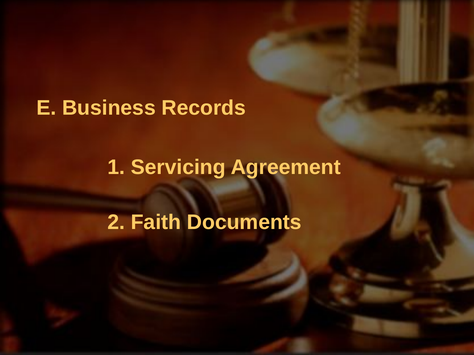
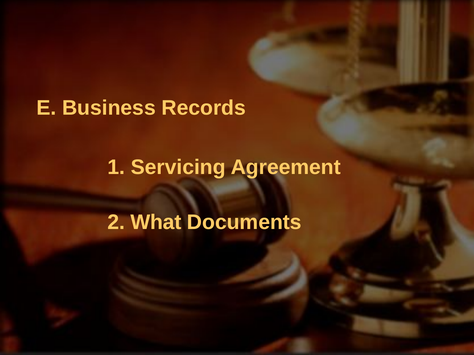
Faith: Faith -> What (156, 223)
